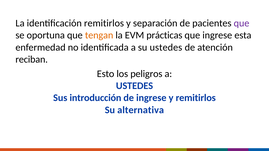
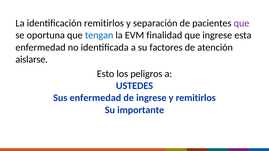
tengan colour: orange -> blue (99, 35)
prácticas: prácticas -> finalidad (164, 35)
su ustedes: ustedes -> factores (166, 47)
reciban: reciban -> aislarse (32, 59)
Sus introducción: introducción -> enfermedad (95, 98)
alternativa: alternativa -> importante (141, 110)
